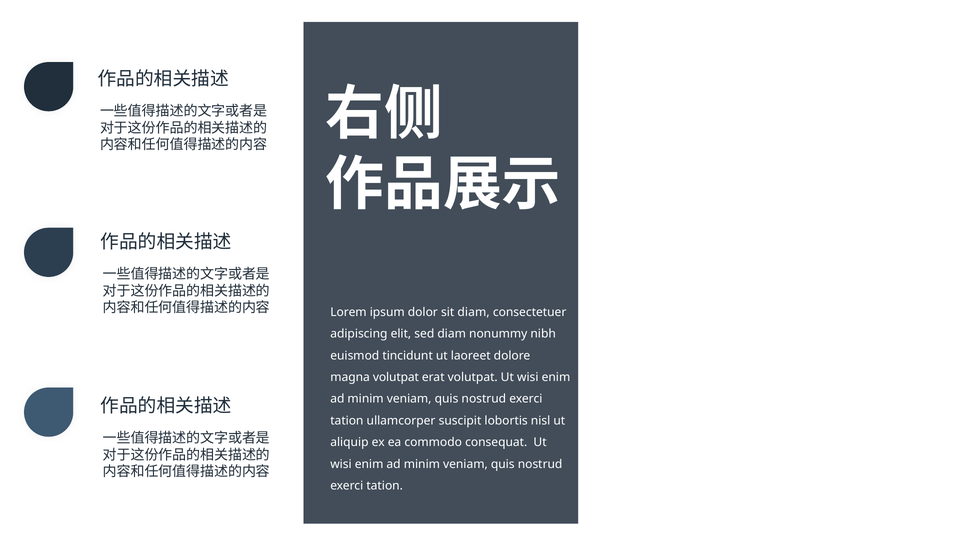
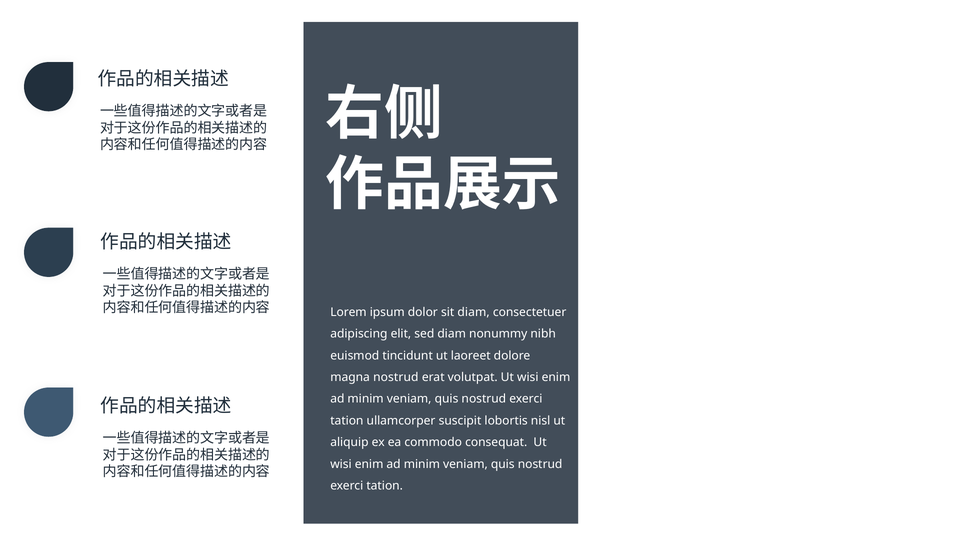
magna volutpat: volutpat -> nostrud (396, 377)
